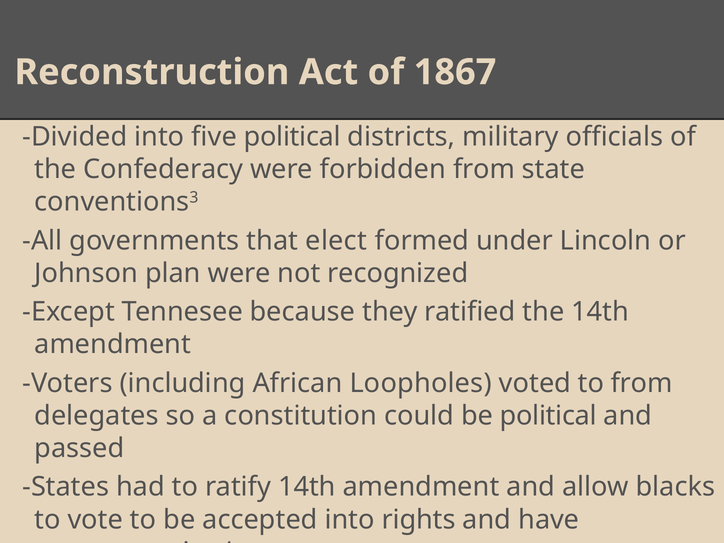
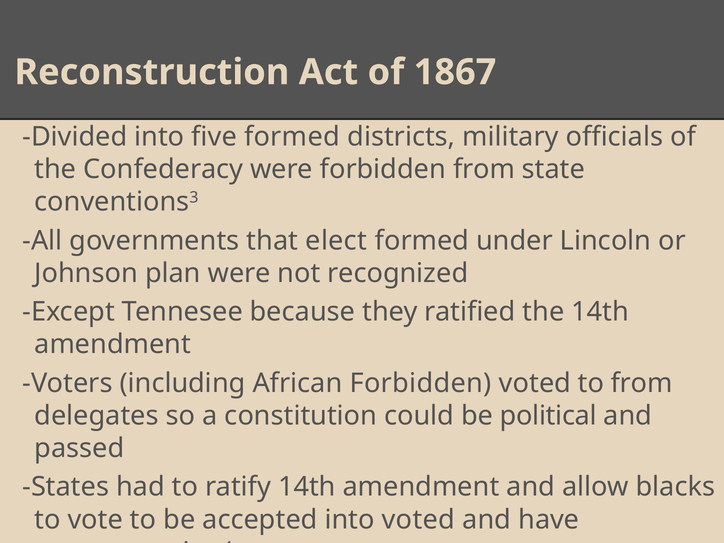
five political: political -> formed (292, 137)
African Loopholes: Loopholes -> Forbidden (421, 383)
into rights: rights -> voted (418, 520)
